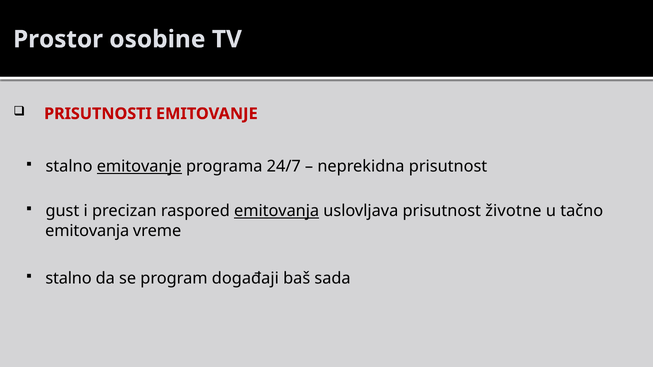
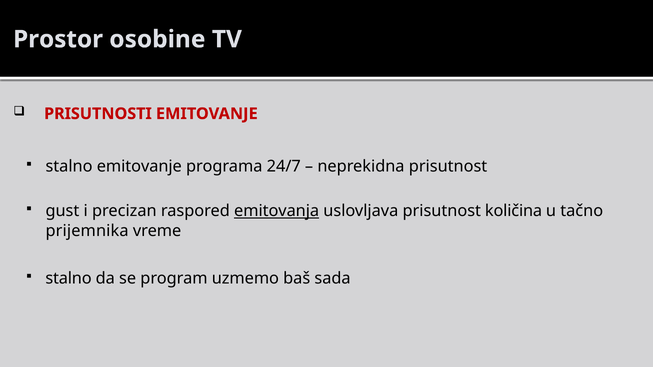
emitovanje underline: present -> none (139, 167)
životne: životne -> količina (514, 211)
emitovanja: emitovanja -> prijemnika (87, 231)
događaji: događaji -> uzmemo (245, 279)
